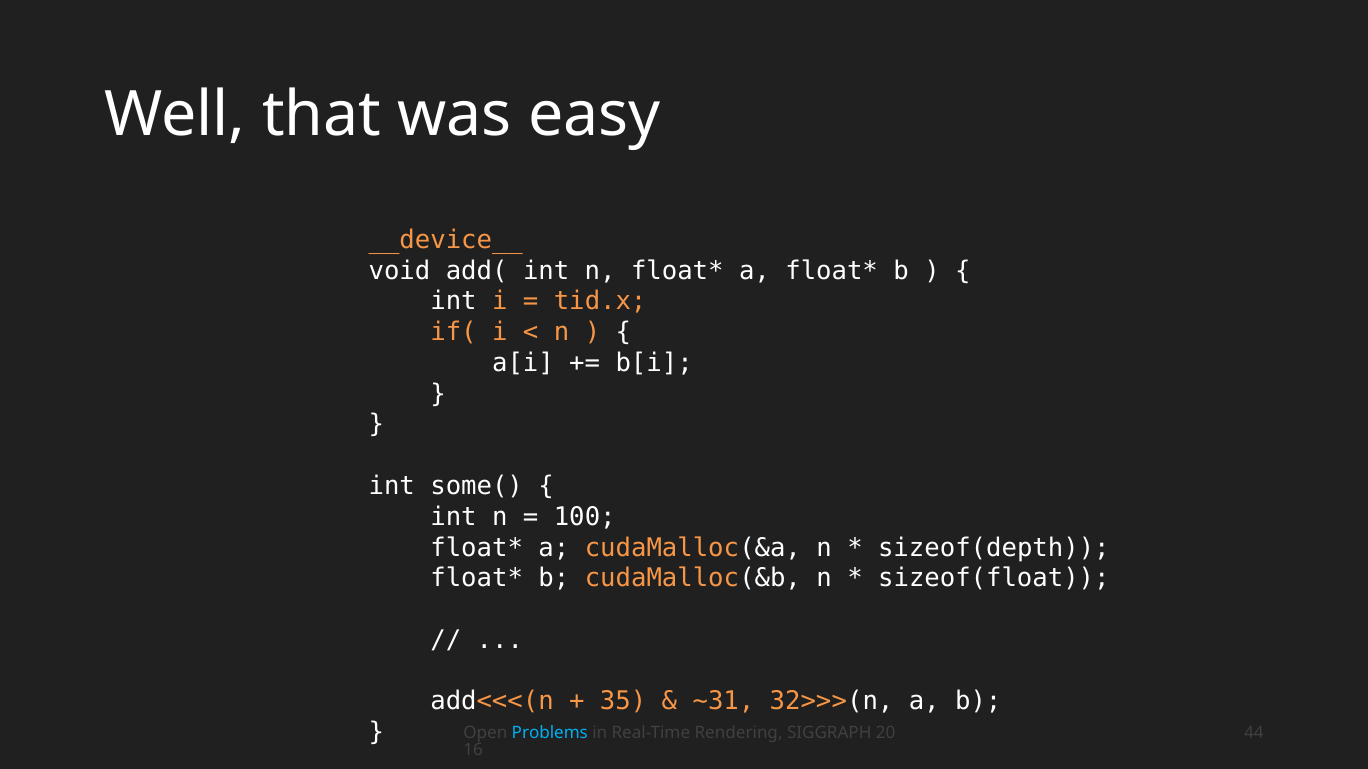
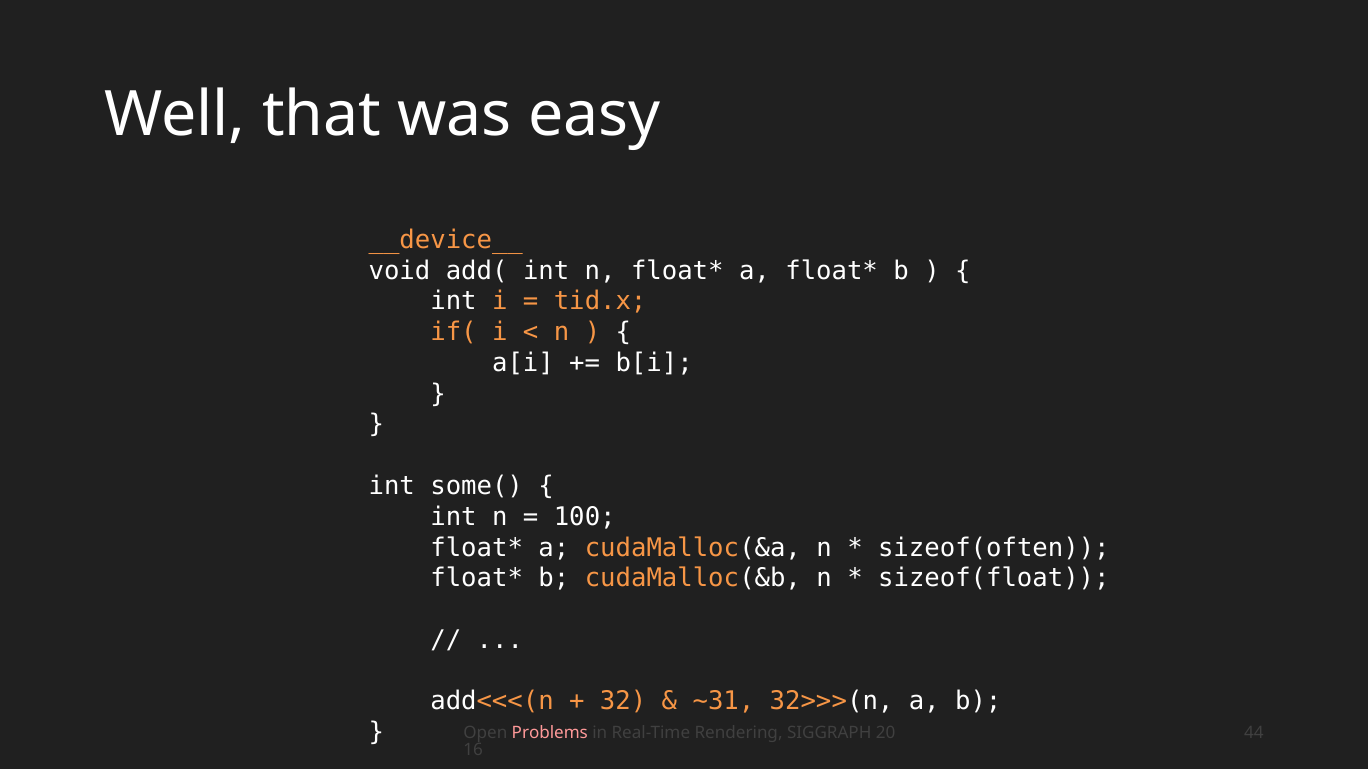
sizeof(depth: sizeof(depth -> sizeof(often (994, 548)
35: 35 -> 32 (623, 702)
Problems colour: light blue -> pink (550, 733)
